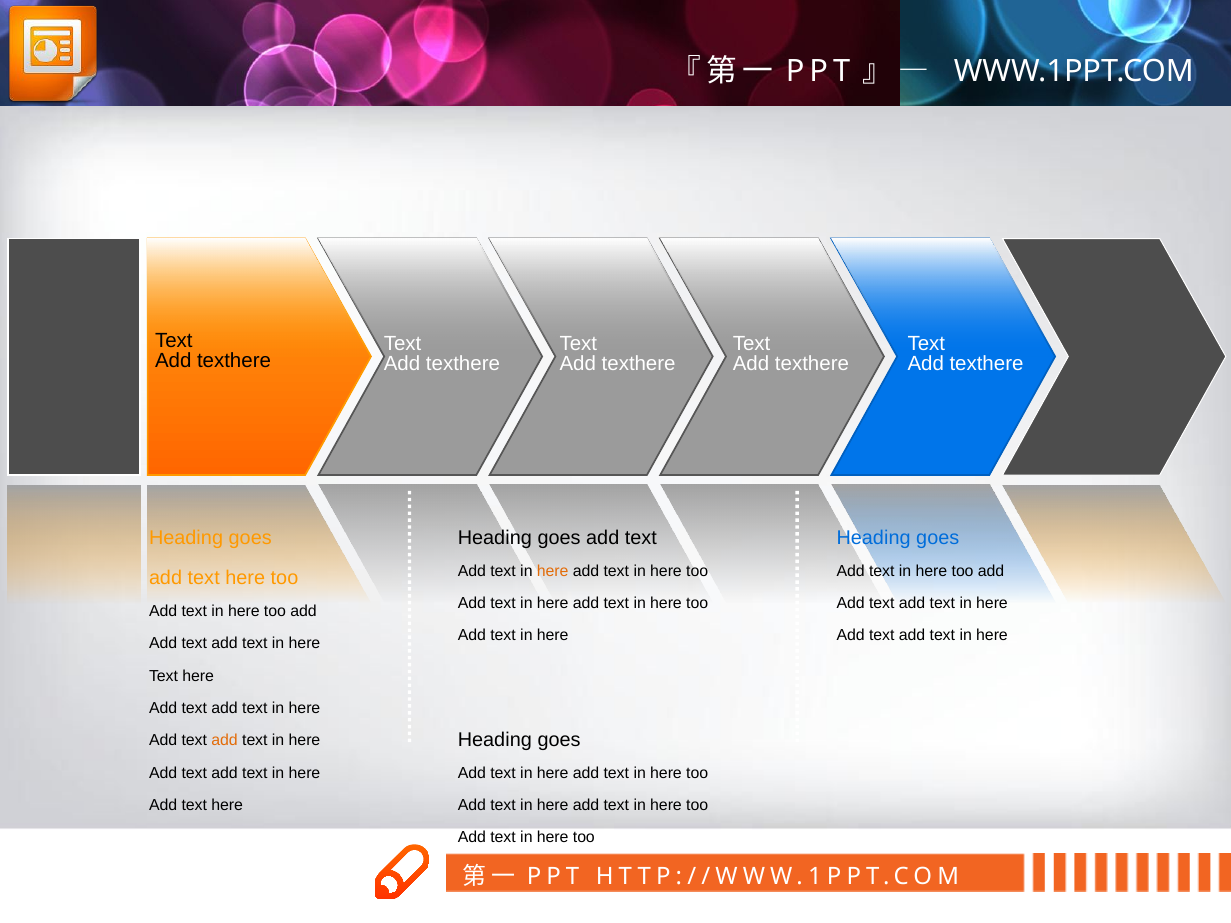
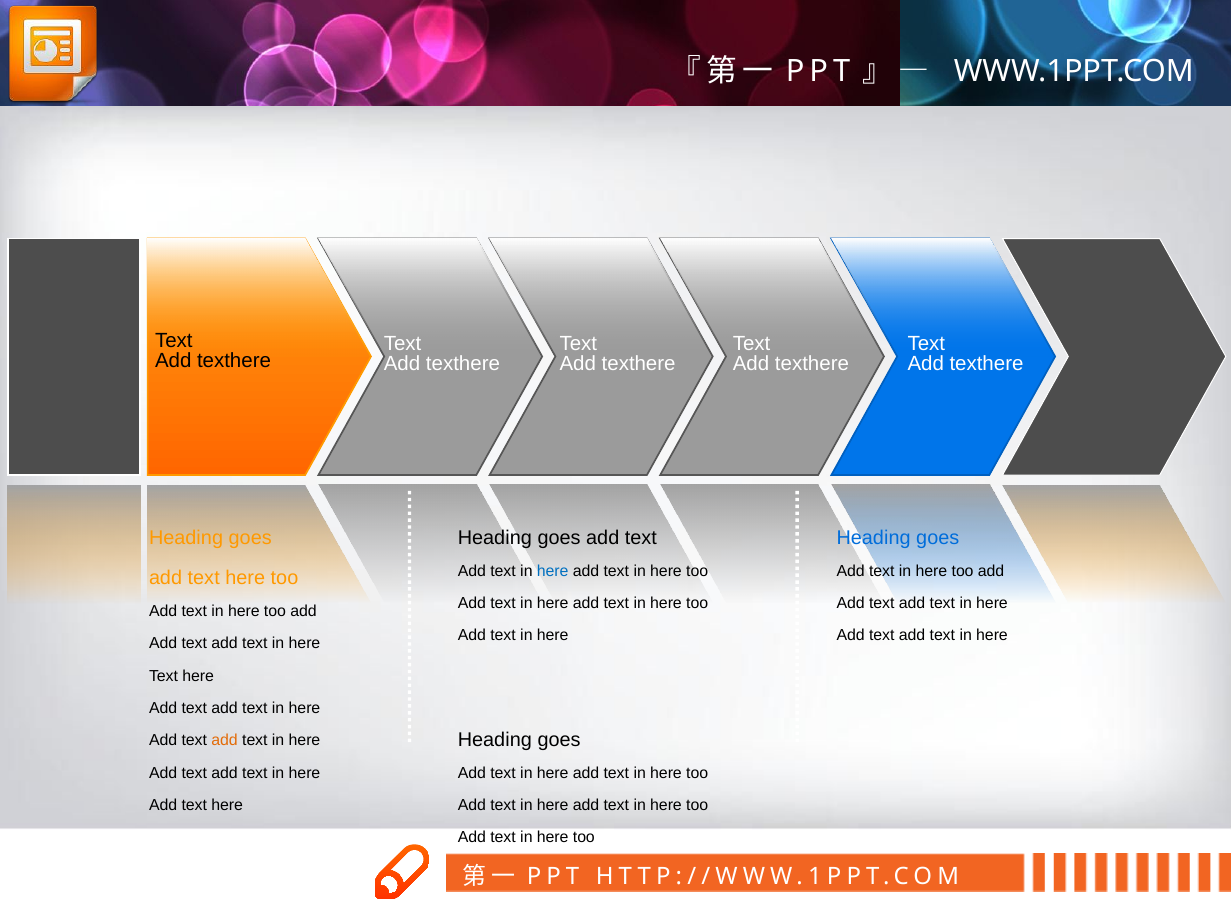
here colour: orange -> blue (553, 571)
